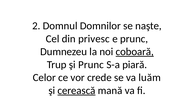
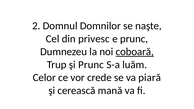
piară: piară -> luăm (135, 65)
luăm: luăm -> piară (150, 78)
cerească underline: present -> none (76, 91)
